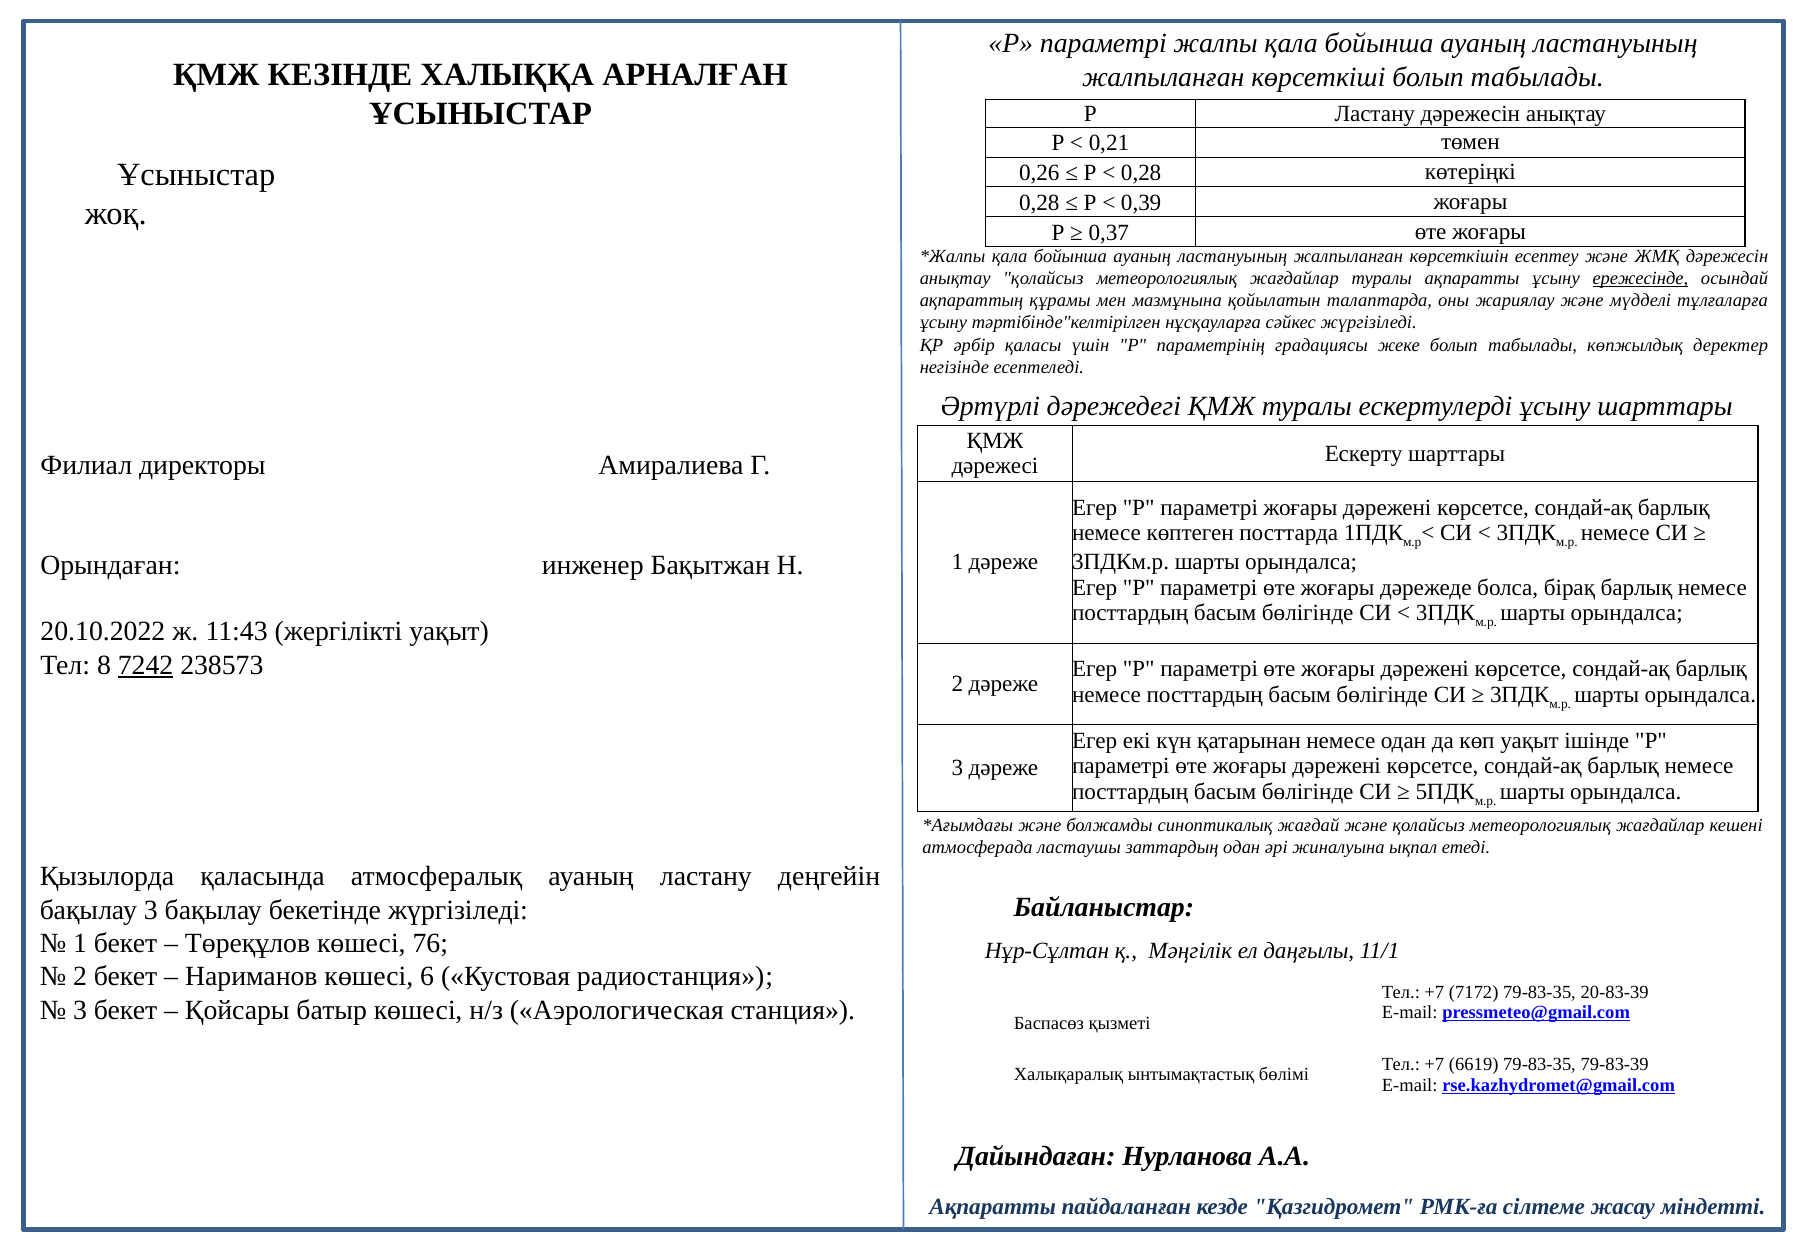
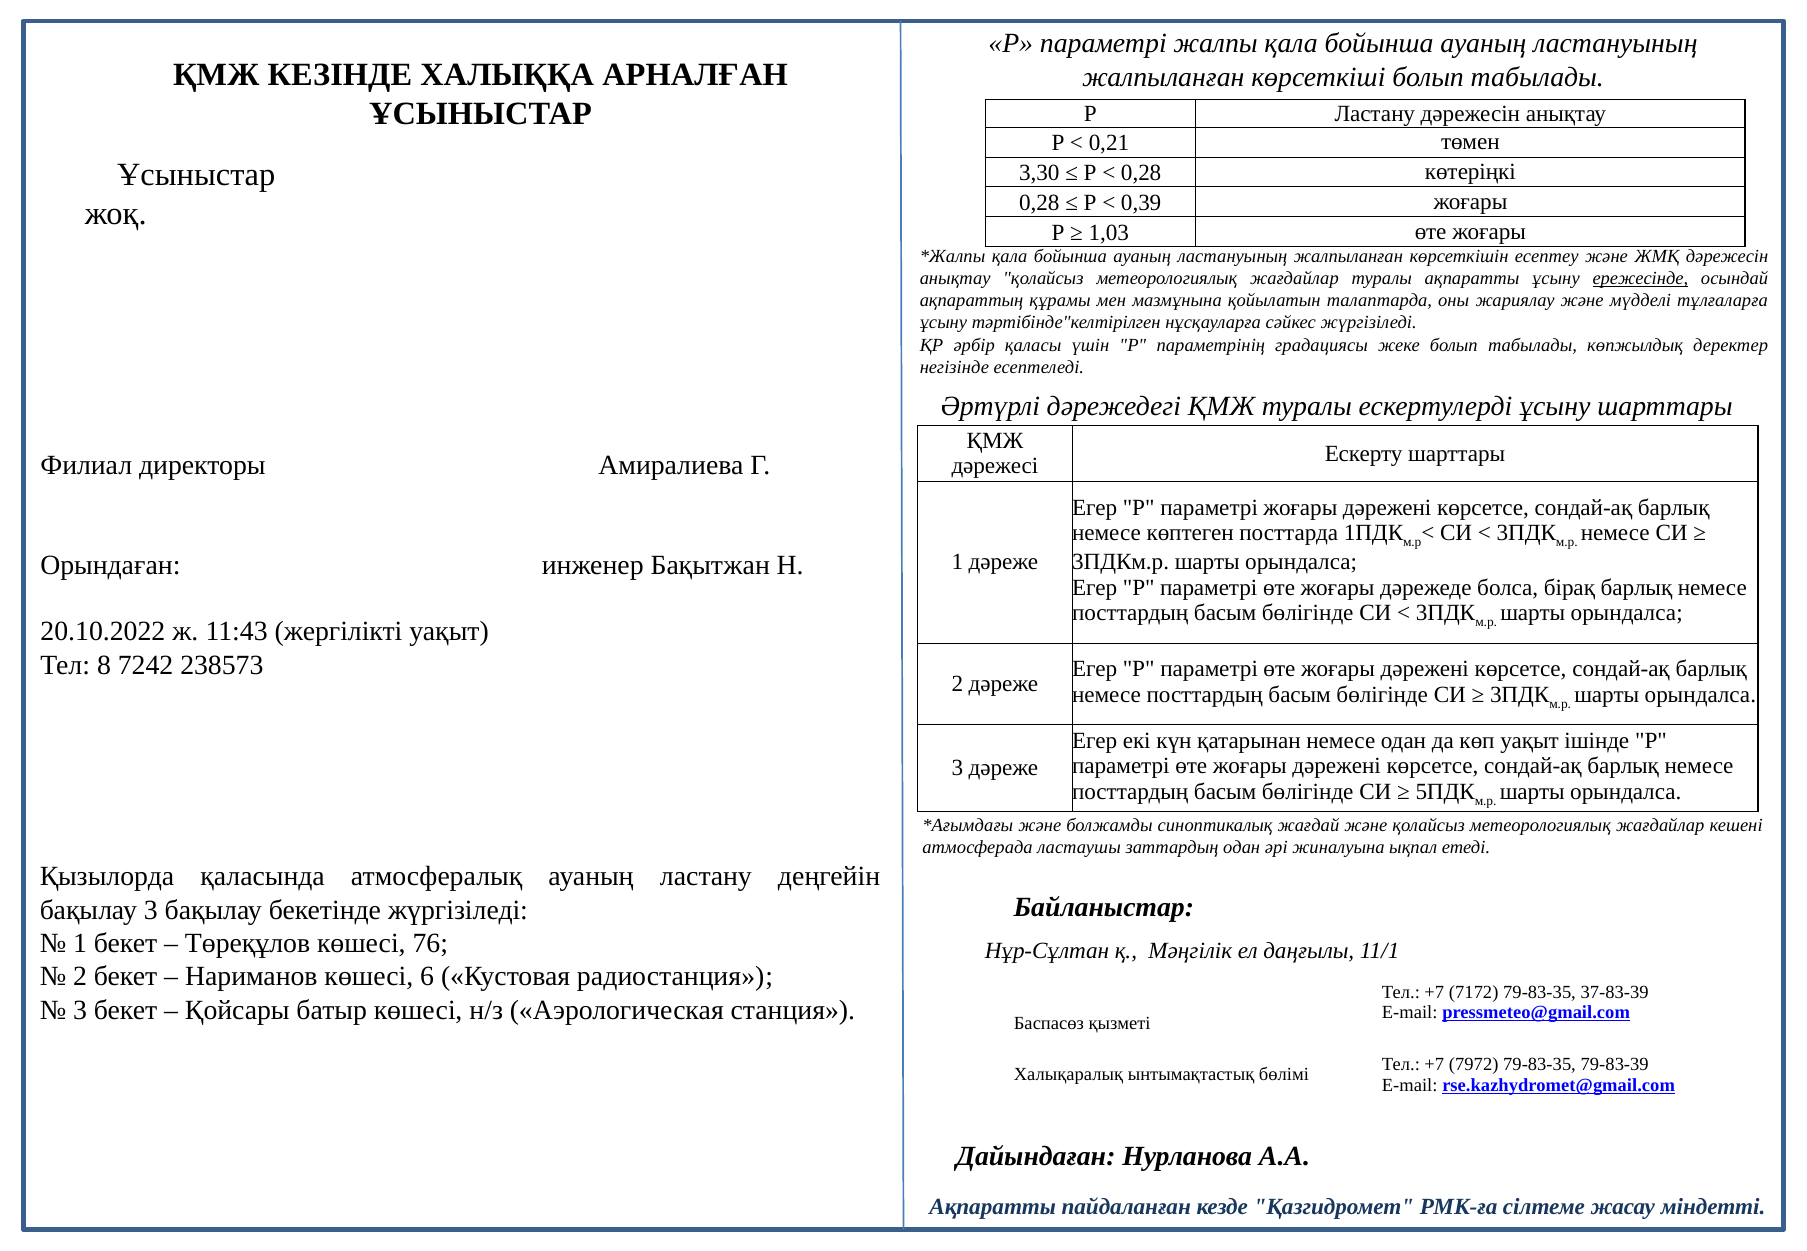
0,26: 0,26 -> 3,30 (1039, 173)
0,37: 0,37 -> 1,03 (1109, 233)
7242 underline: present -> none (146, 665)
20-83-39: 20-83-39 -> 37-83-39 (1615, 992)
6619: 6619 -> 7972 (1474, 1064)
